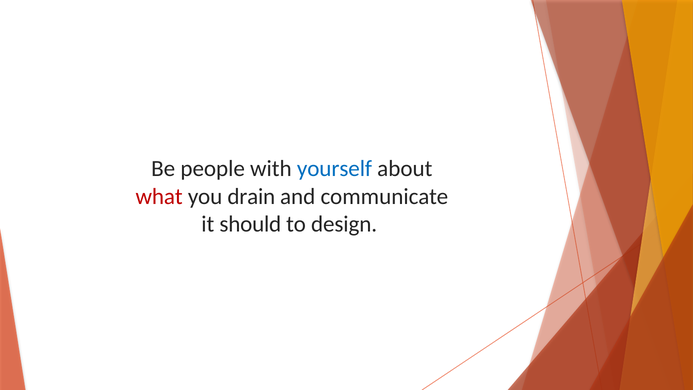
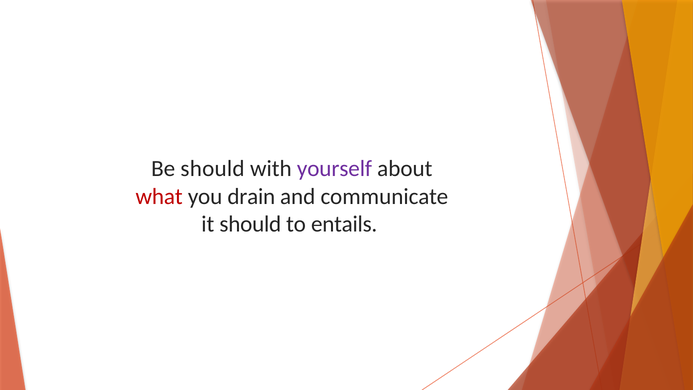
Be people: people -> should (213, 169)
yourself colour: blue -> purple (334, 169)
design: design -> entails (344, 224)
